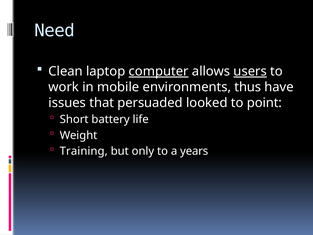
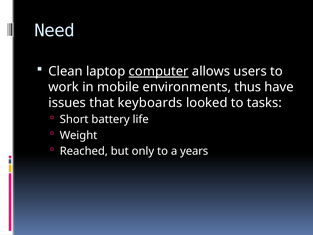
users underline: present -> none (250, 71)
persuaded: persuaded -> keyboards (150, 103)
point: point -> tasks (264, 103)
Training: Training -> Reached (84, 151)
